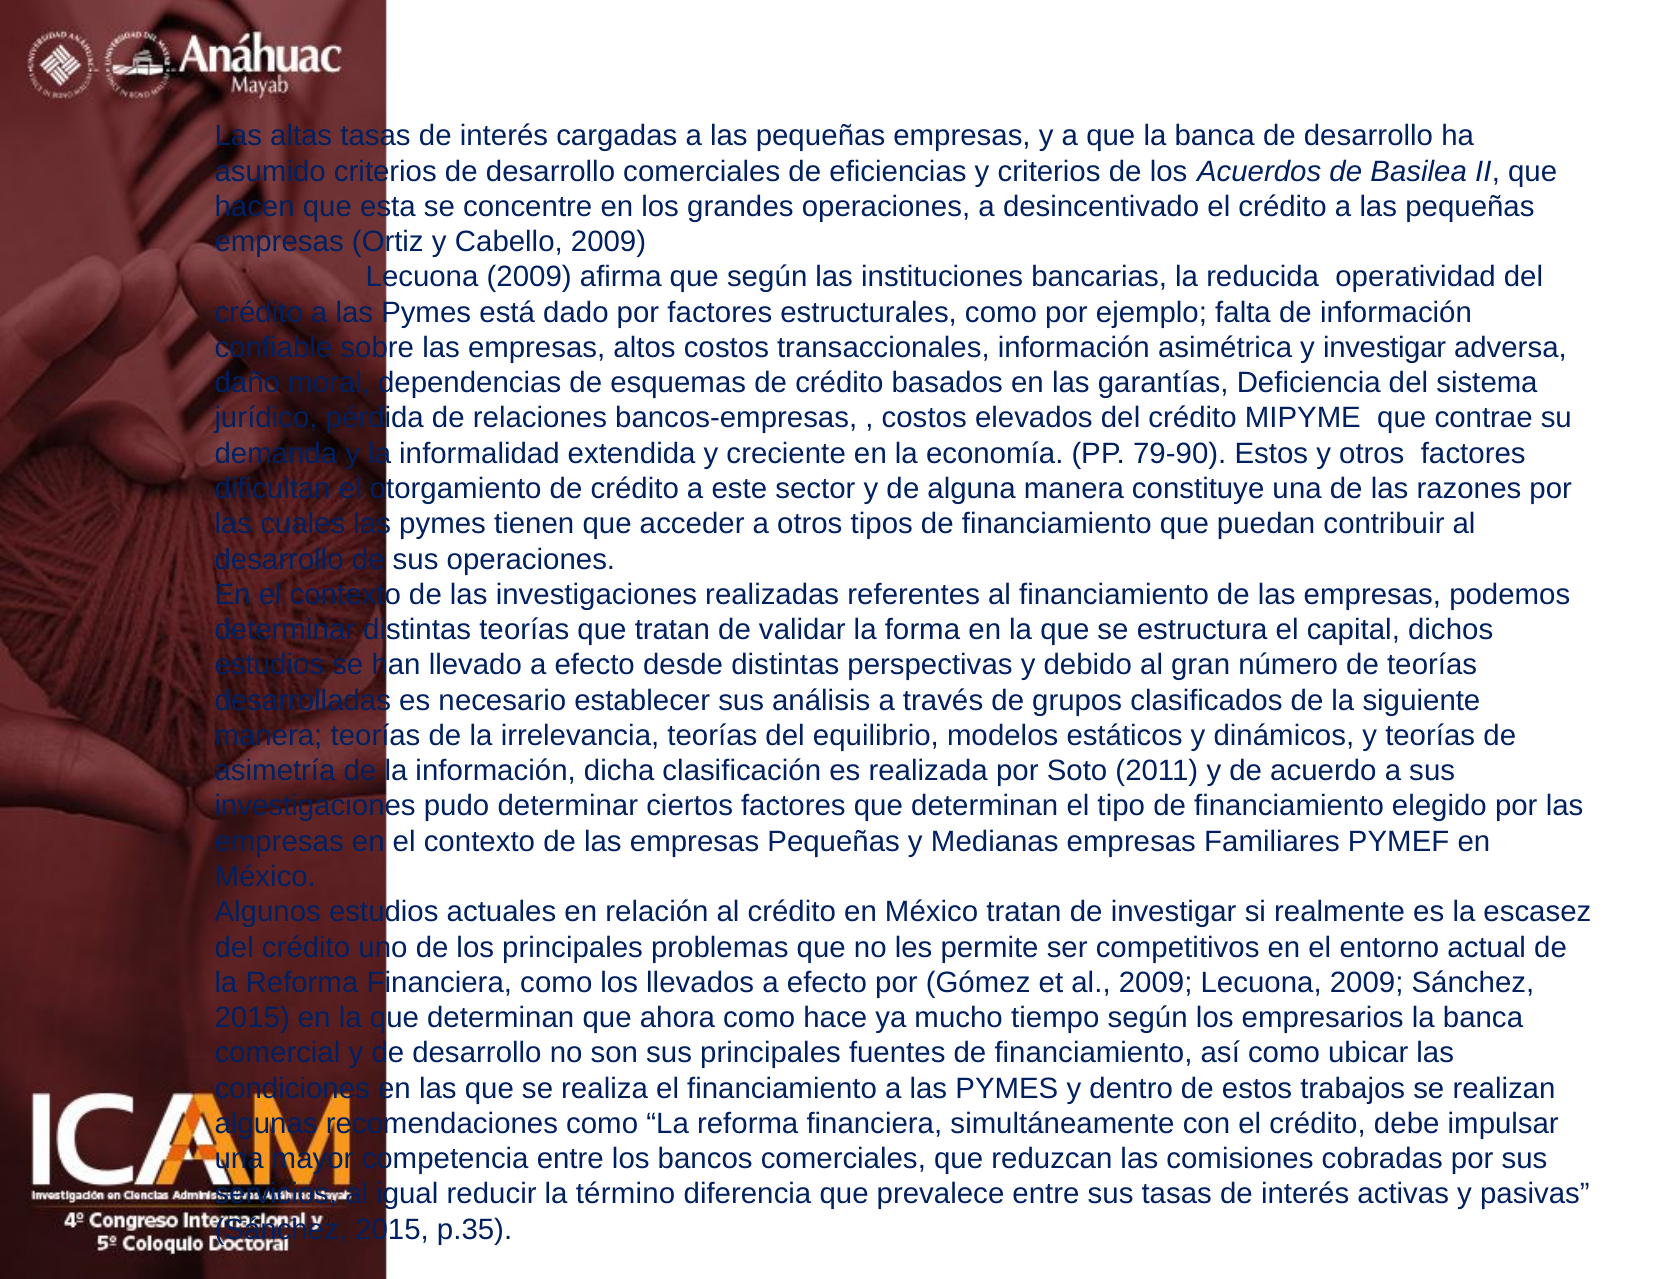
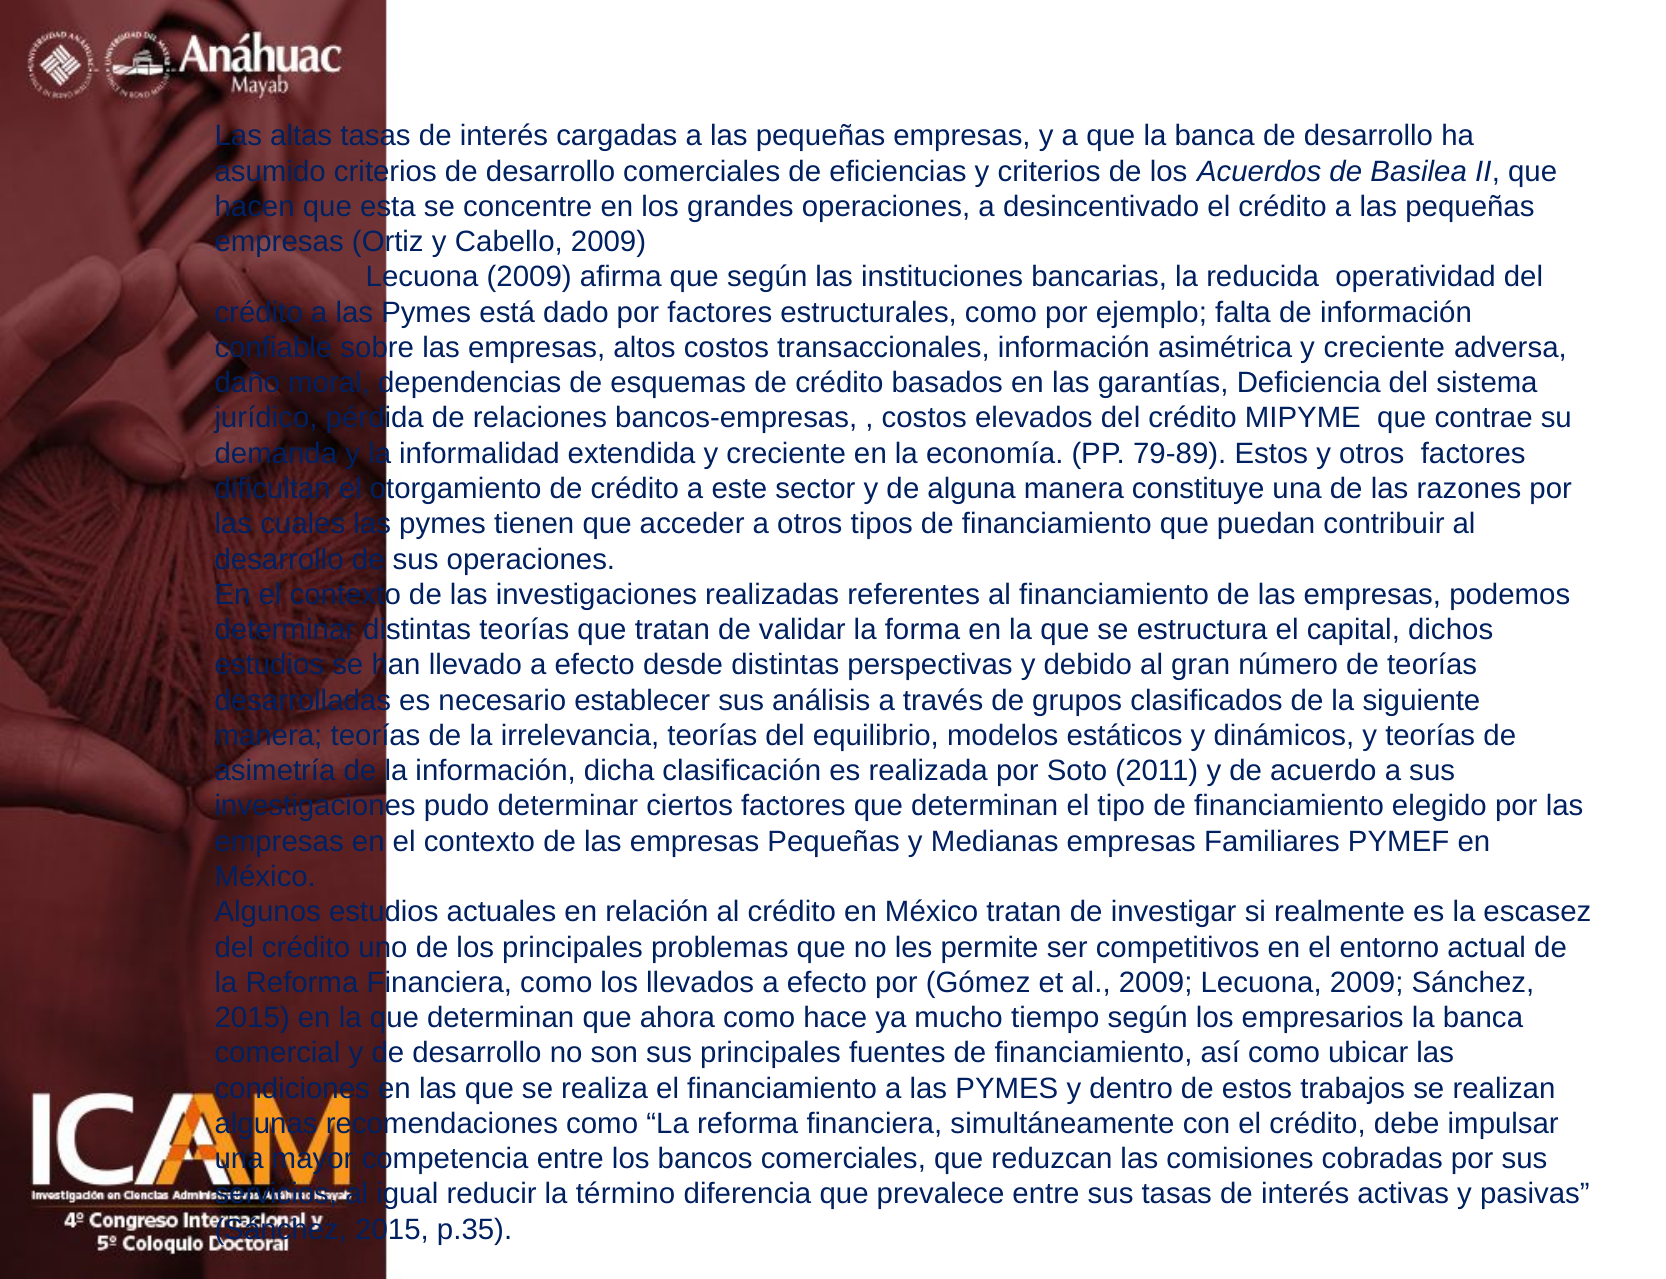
asimétrica y investigar: investigar -> creciente (1384, 348)
79-90: 79-90 -> 79-89 (1180, 454)
